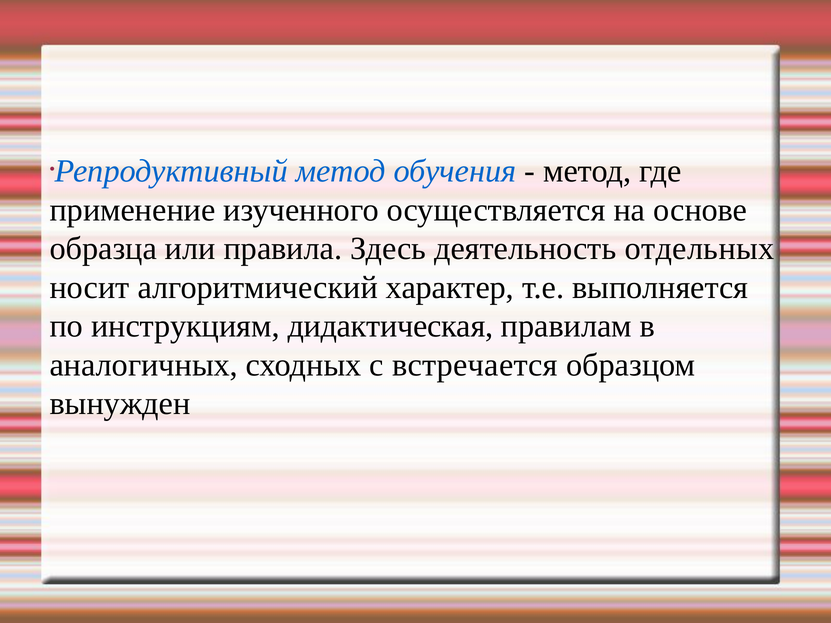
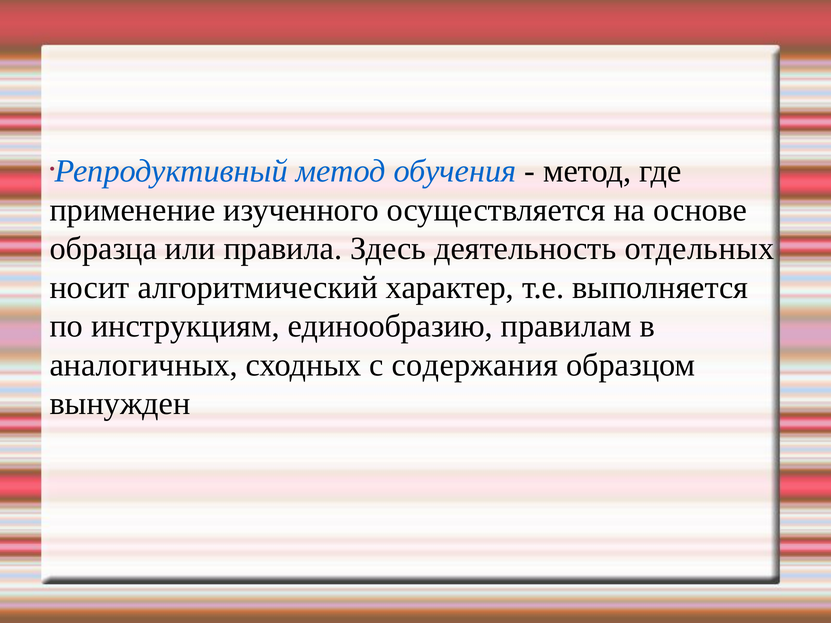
дидактическая: дидактическая -> единообразию (390, 326)
встречается: встречается -> содержания (475, 365)
